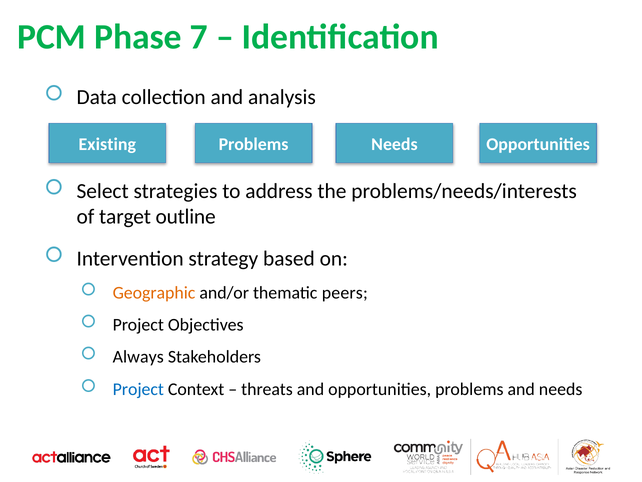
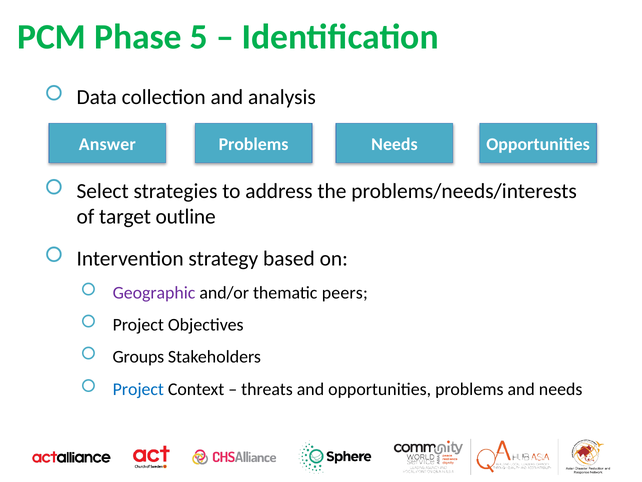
7: 7 -> 5 (199, 37)
Existing: Existing -> Answer (107, 144)
Geographic colour: orange -> purple (154, 292)
Always: Always -> Groups (138, 357)
